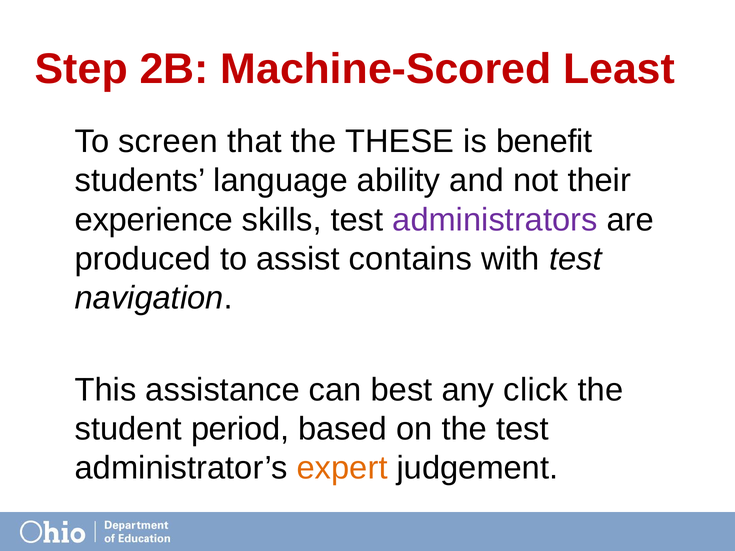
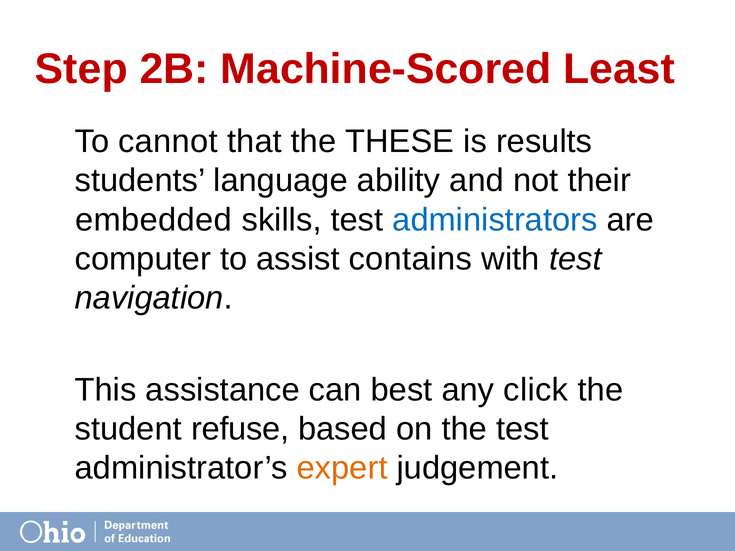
screen: screen -> cannot (168, 141)
benefit: benefit -> results (544, 141)
experience: experience -> embedded (154, 220)
administrators colour: purple -> blue (495, 220)
produced: produced -> computer (143, 259)
period: period -> refuse (240, 429)
